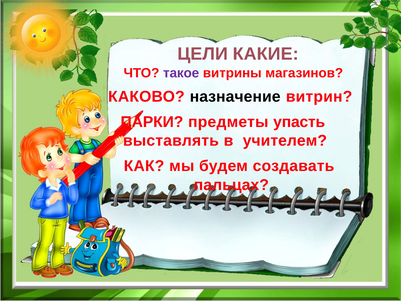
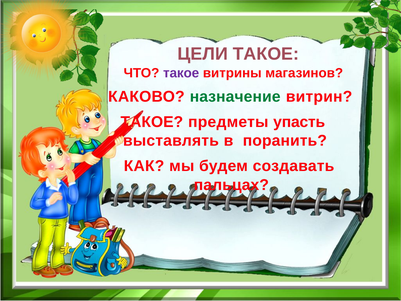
ЦЕЛИ КАКИЕ: КАКИЕ -> ТАКОЕ (266, 54)
назначение colour: black -> green (235, 97)
ПАРКИ: ПАРКИ -> ТАКОЕ (152, 122)
учителем: учителем -> поранить (285, 140)
